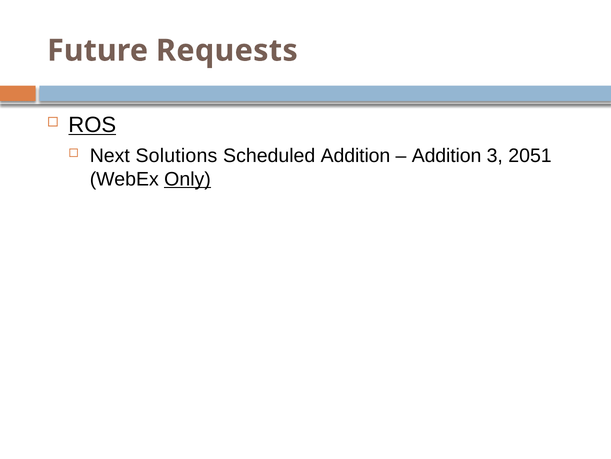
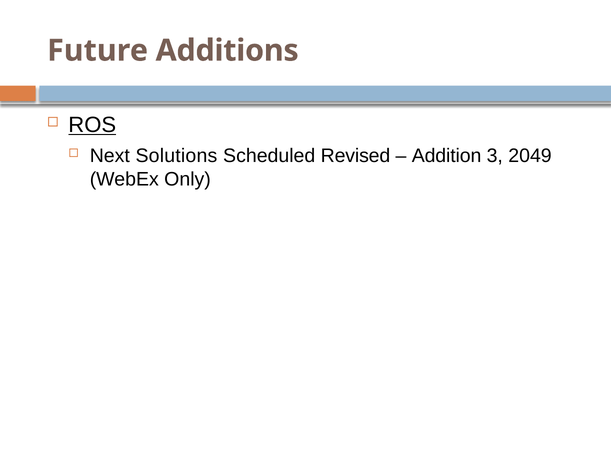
Requests: Requests -> Additions (227, 50)
Scheduled Addition: Addition -> Revised (356, 155)
2051: 2051 -> 2049 (530, 155)
Only underline: present -> none (188, 179)
